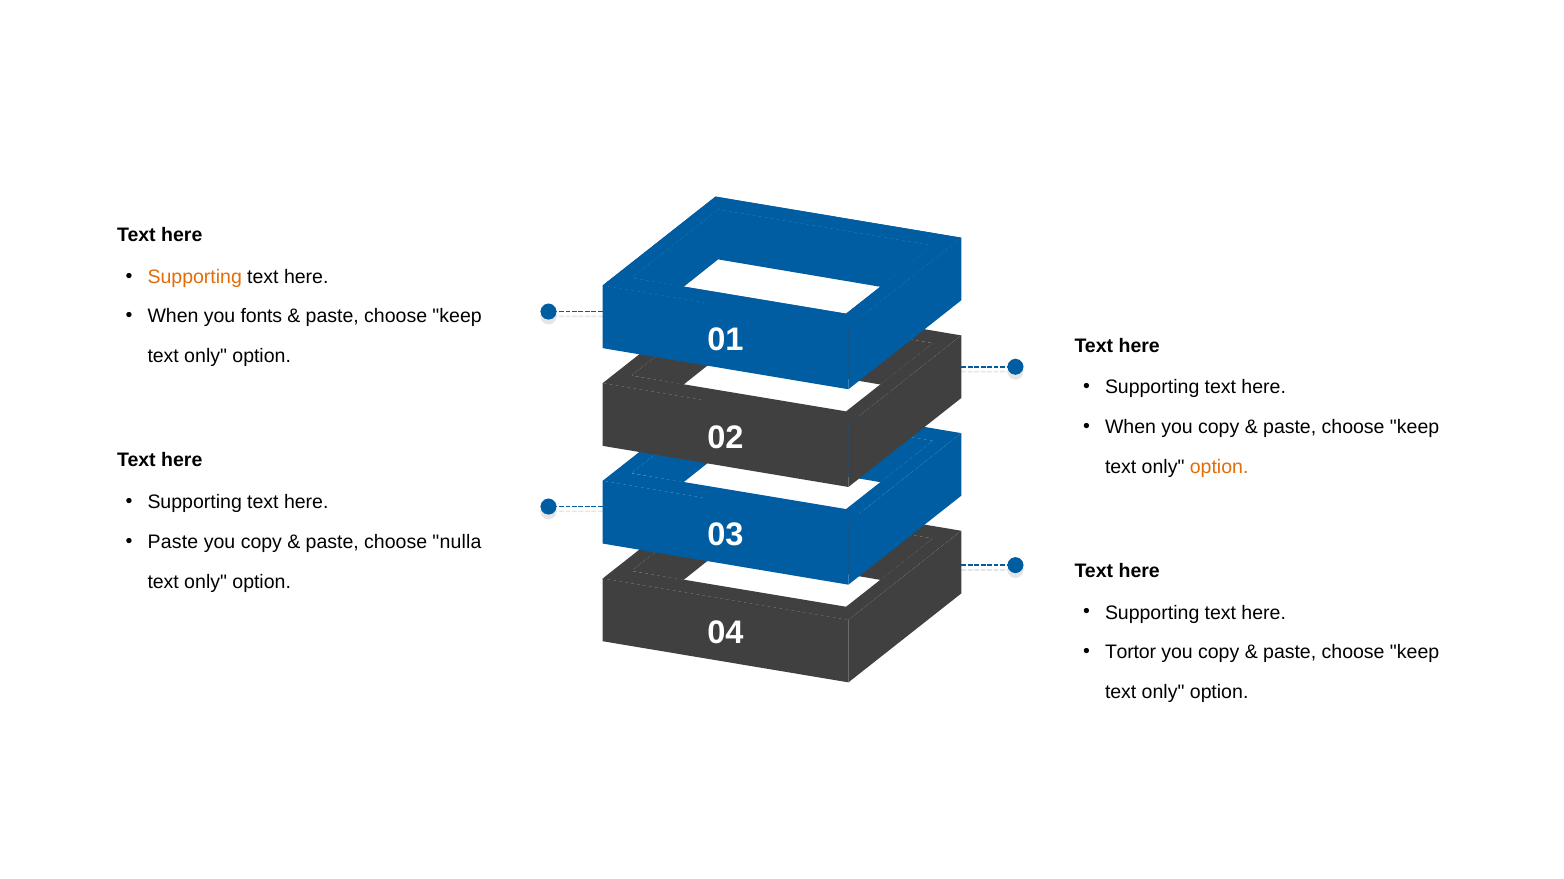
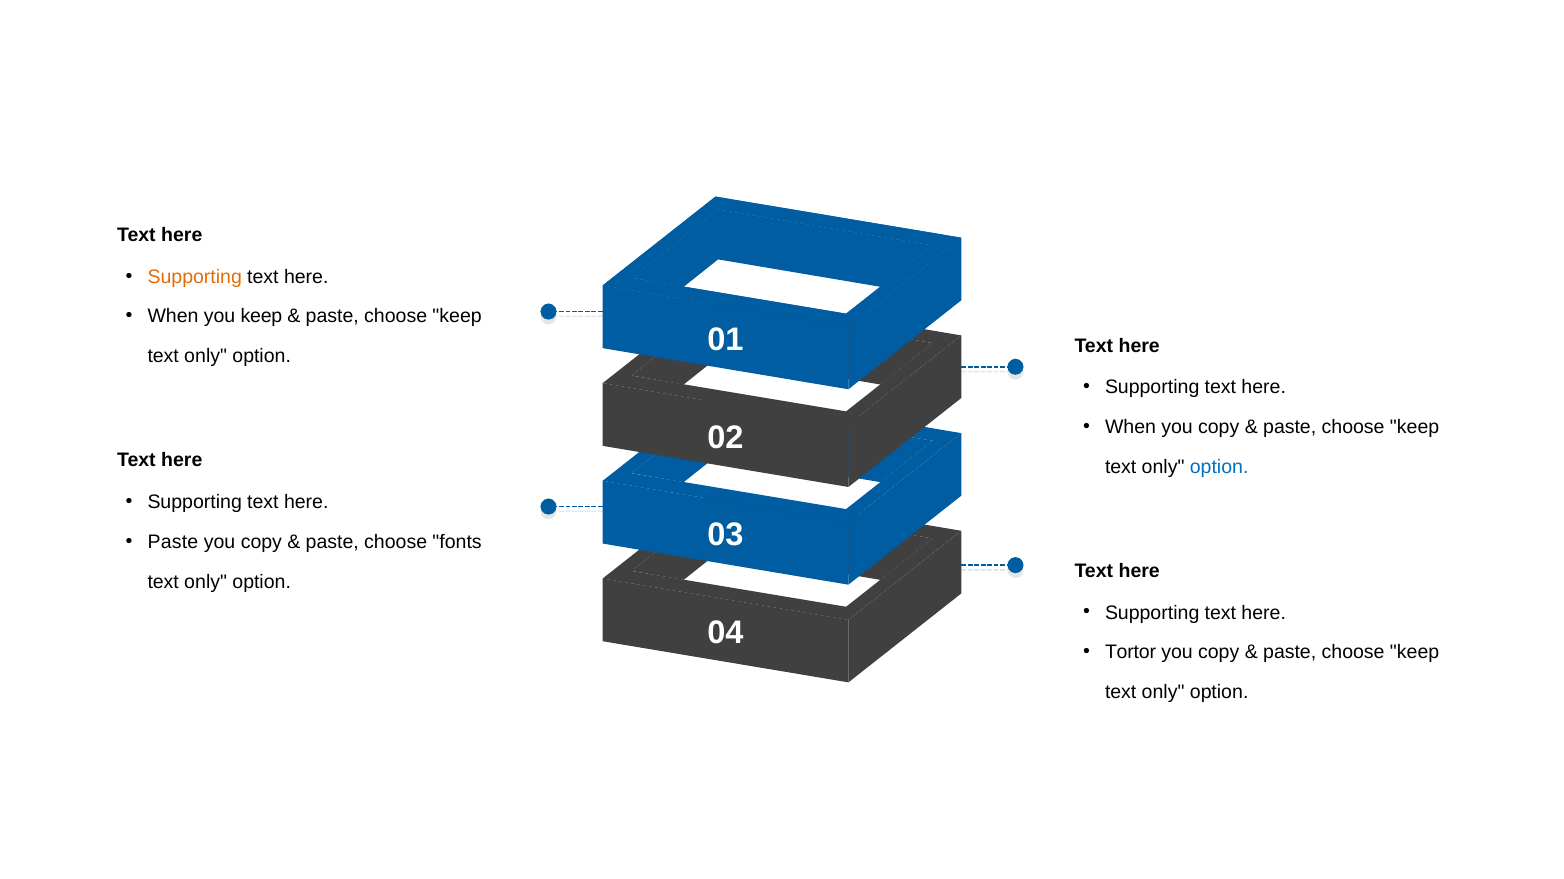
you fonts: fonts -> keep (261, 317)
option colour: orange -> blue (1219, 467)
nulla: nulla -> fonts (457, 542)
